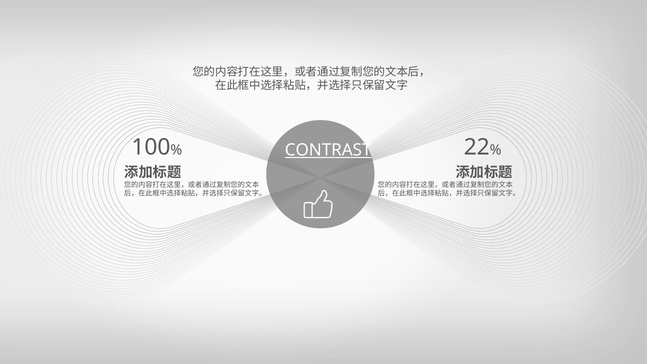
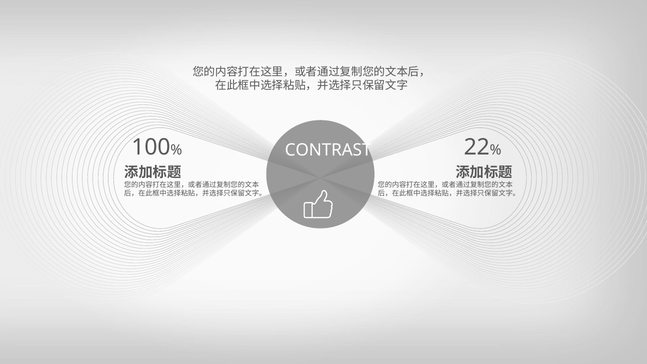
CONTRAST underline: present -> none (328, 150)
